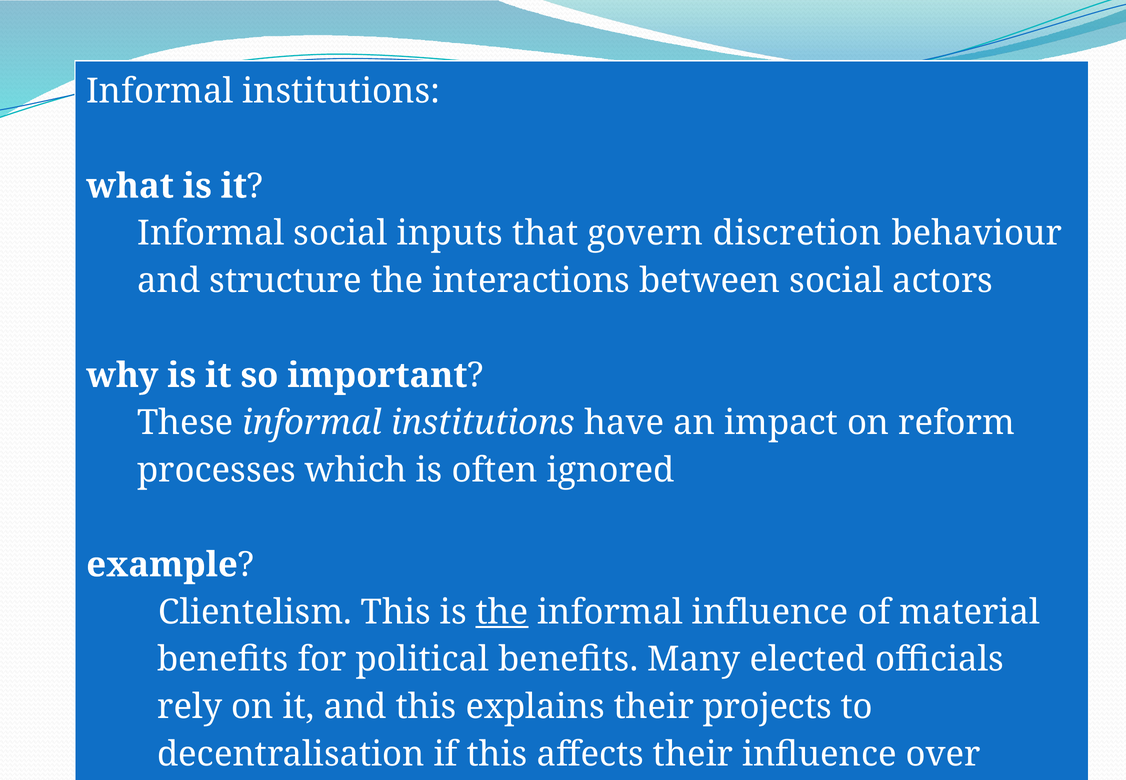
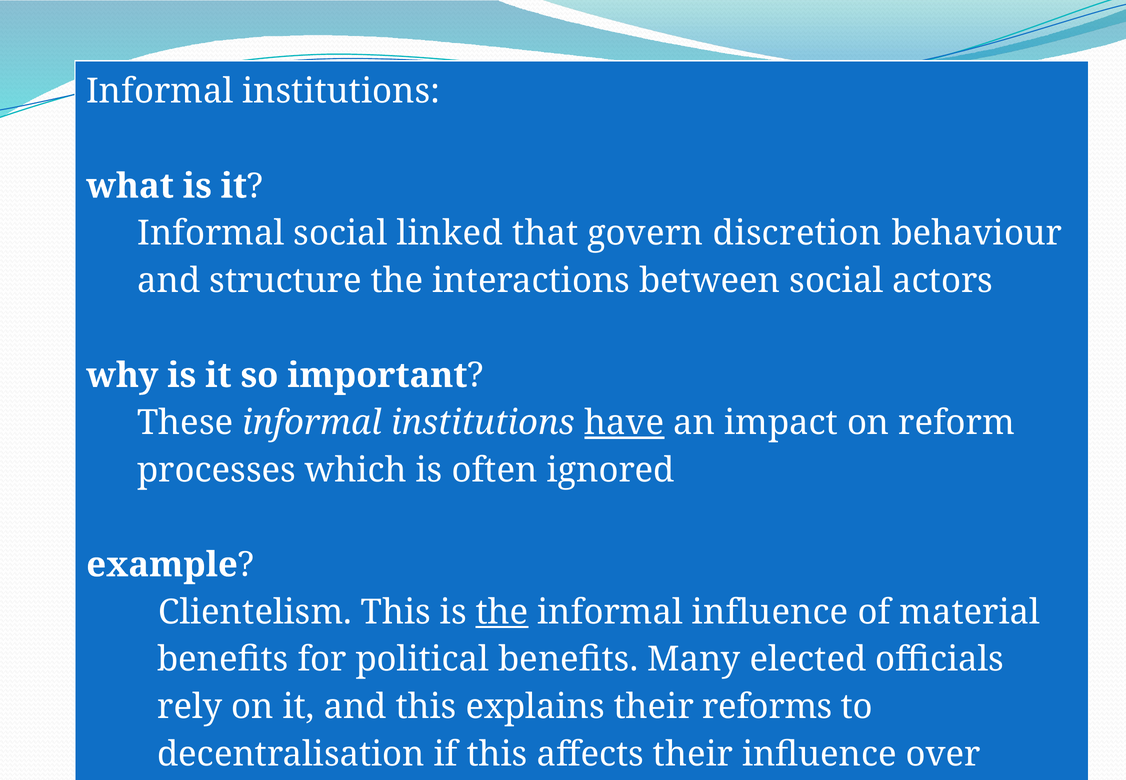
inputs: inputs -> linked (450, 233)
have underline: none -> present (624, 423)
projects: projects -> reforms (767, 706)
